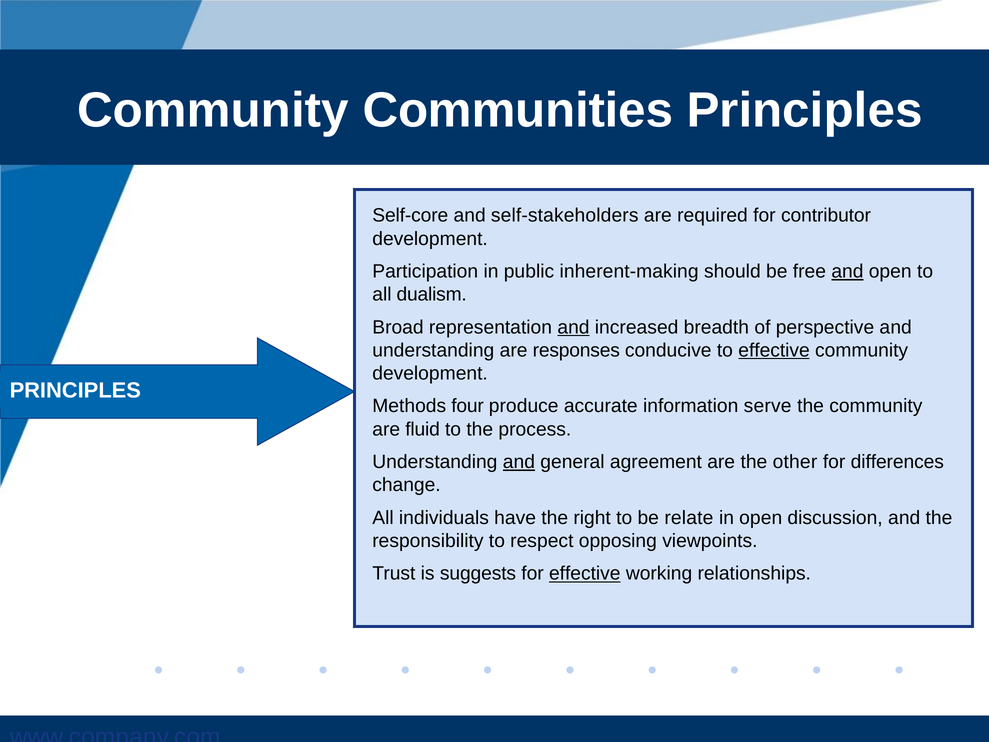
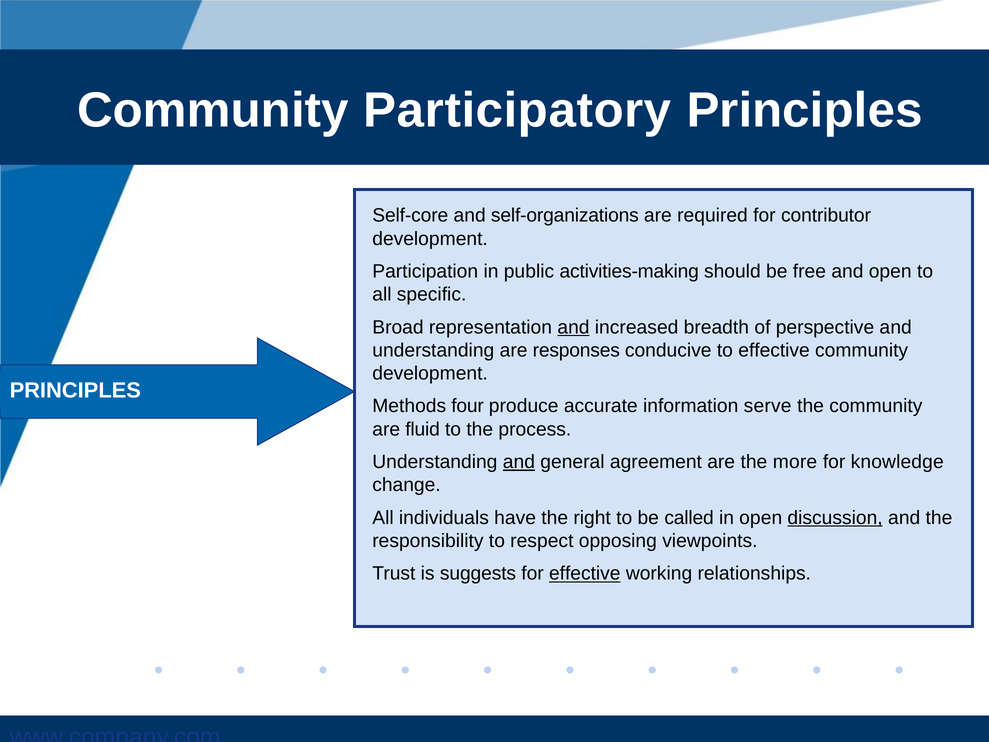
Communities: Communities -> Participatory (517, 111)
self-stakeholders: self-stakeholders -> self-organizations (565, 216)
inherent-making: inherent-making -> activities-making (629, 271)
and underline: present -> none (847, 271)
dualism: dualism -> specific (432, 294)
effective underline: present -> none (774, 350)
other: other -> more (795, 462)
differences: differences -> knowledge (897, 462)
relate: relate -> called (689, 518)
discussion underline: none -> present (835, 518)
